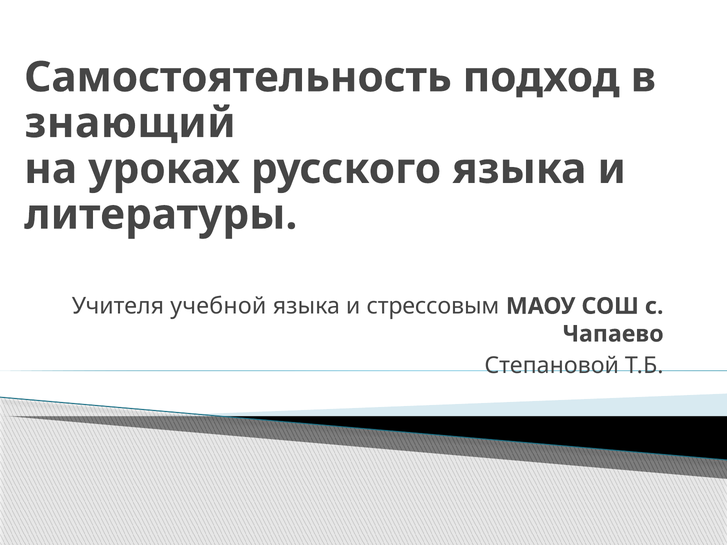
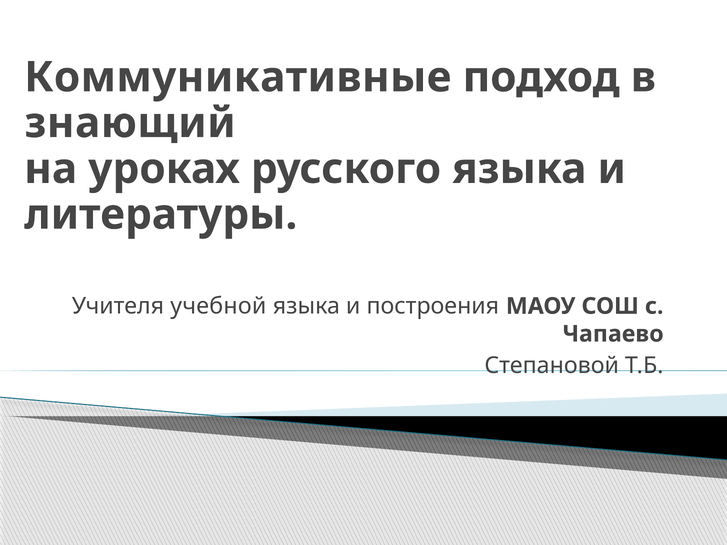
Самостоятельность: Самостоятельность -> Коммуникативные (238, 77)
стрессовым: стрессовым -> построения (433, 306)
